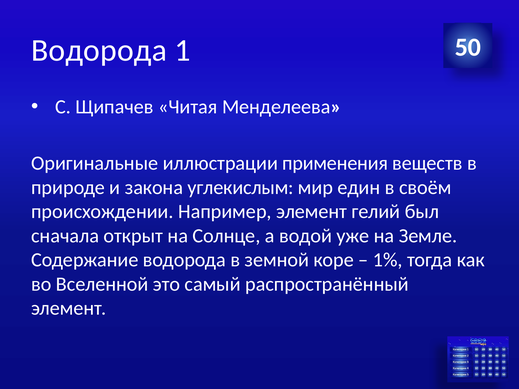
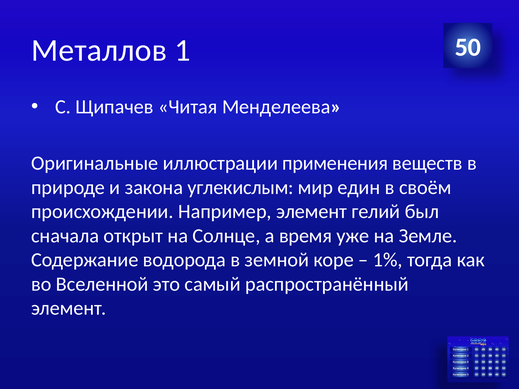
Водорода: Водорода -> Металлов (99, 50)
водой: водой -> время (306, 236)
